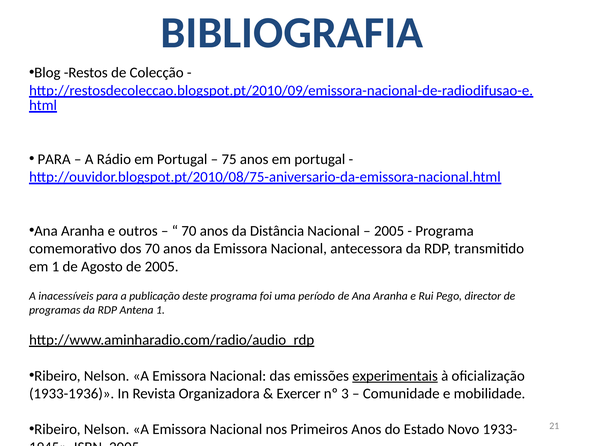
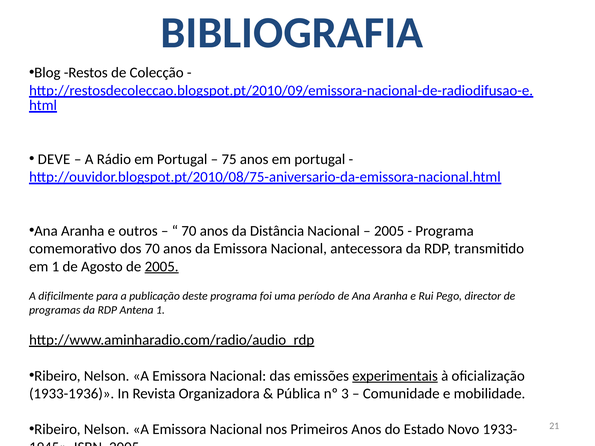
PARA: PARA -> DEVE (54, 159)
2005 underline: none -> present (162, 267)
inacessíveis: inacessíveis -> dificilmente (66, 296)
Exercer: Exercer -> Pública (298, 394)
